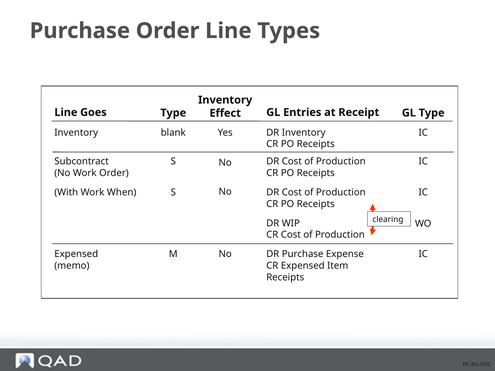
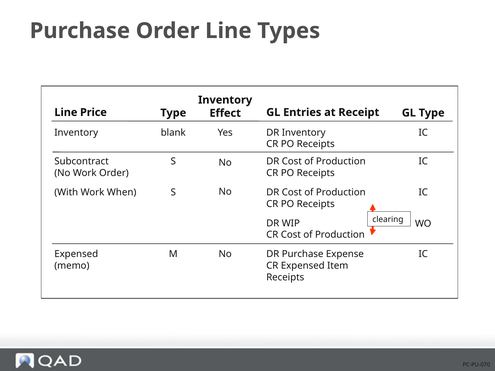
Goes: Goes -> Price (93, 112)
